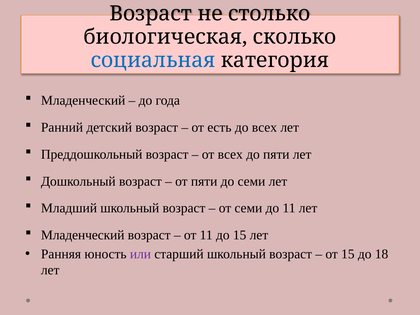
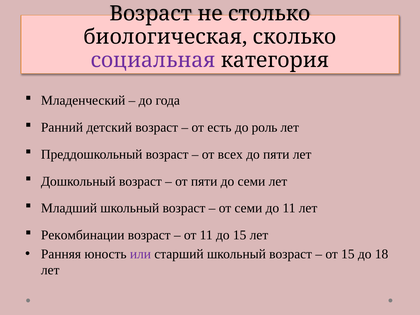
социальная colour: blue -> purple (153, 60)
до всех: всех -> роль (265, 127)
Младенческий: Младенческий -> Рекомбинации (83, 235)
